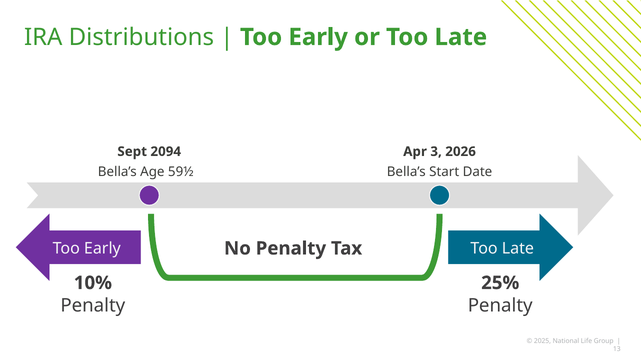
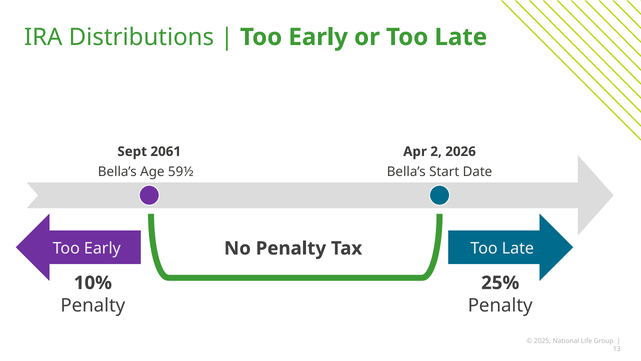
2094: 2094 -> 2061 (166, 151)
3: 3 -> 2 (436, 151)
